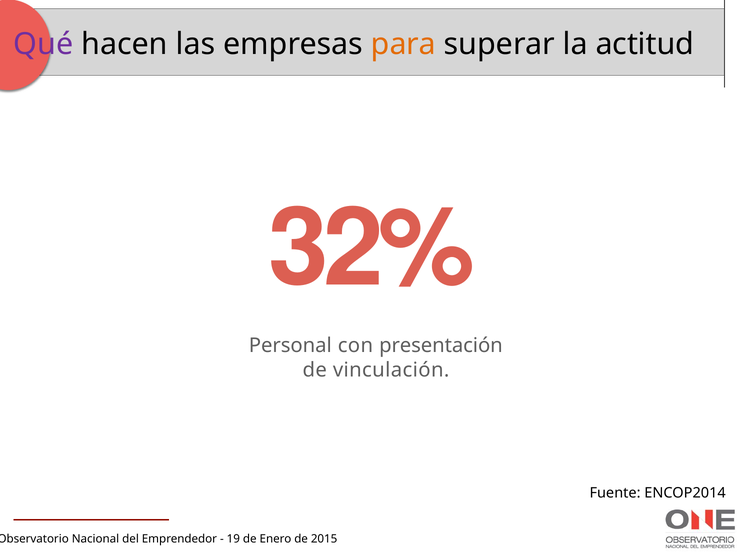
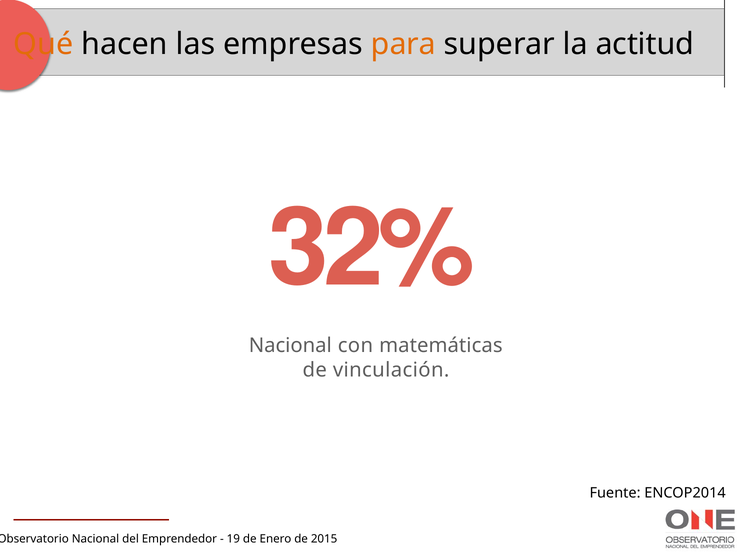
Qué colour: purple -> orange (43, 44)
Personal: Personal -> Nacional (290, 346)
presentación: presentación -> matemáticas (441, 346)
